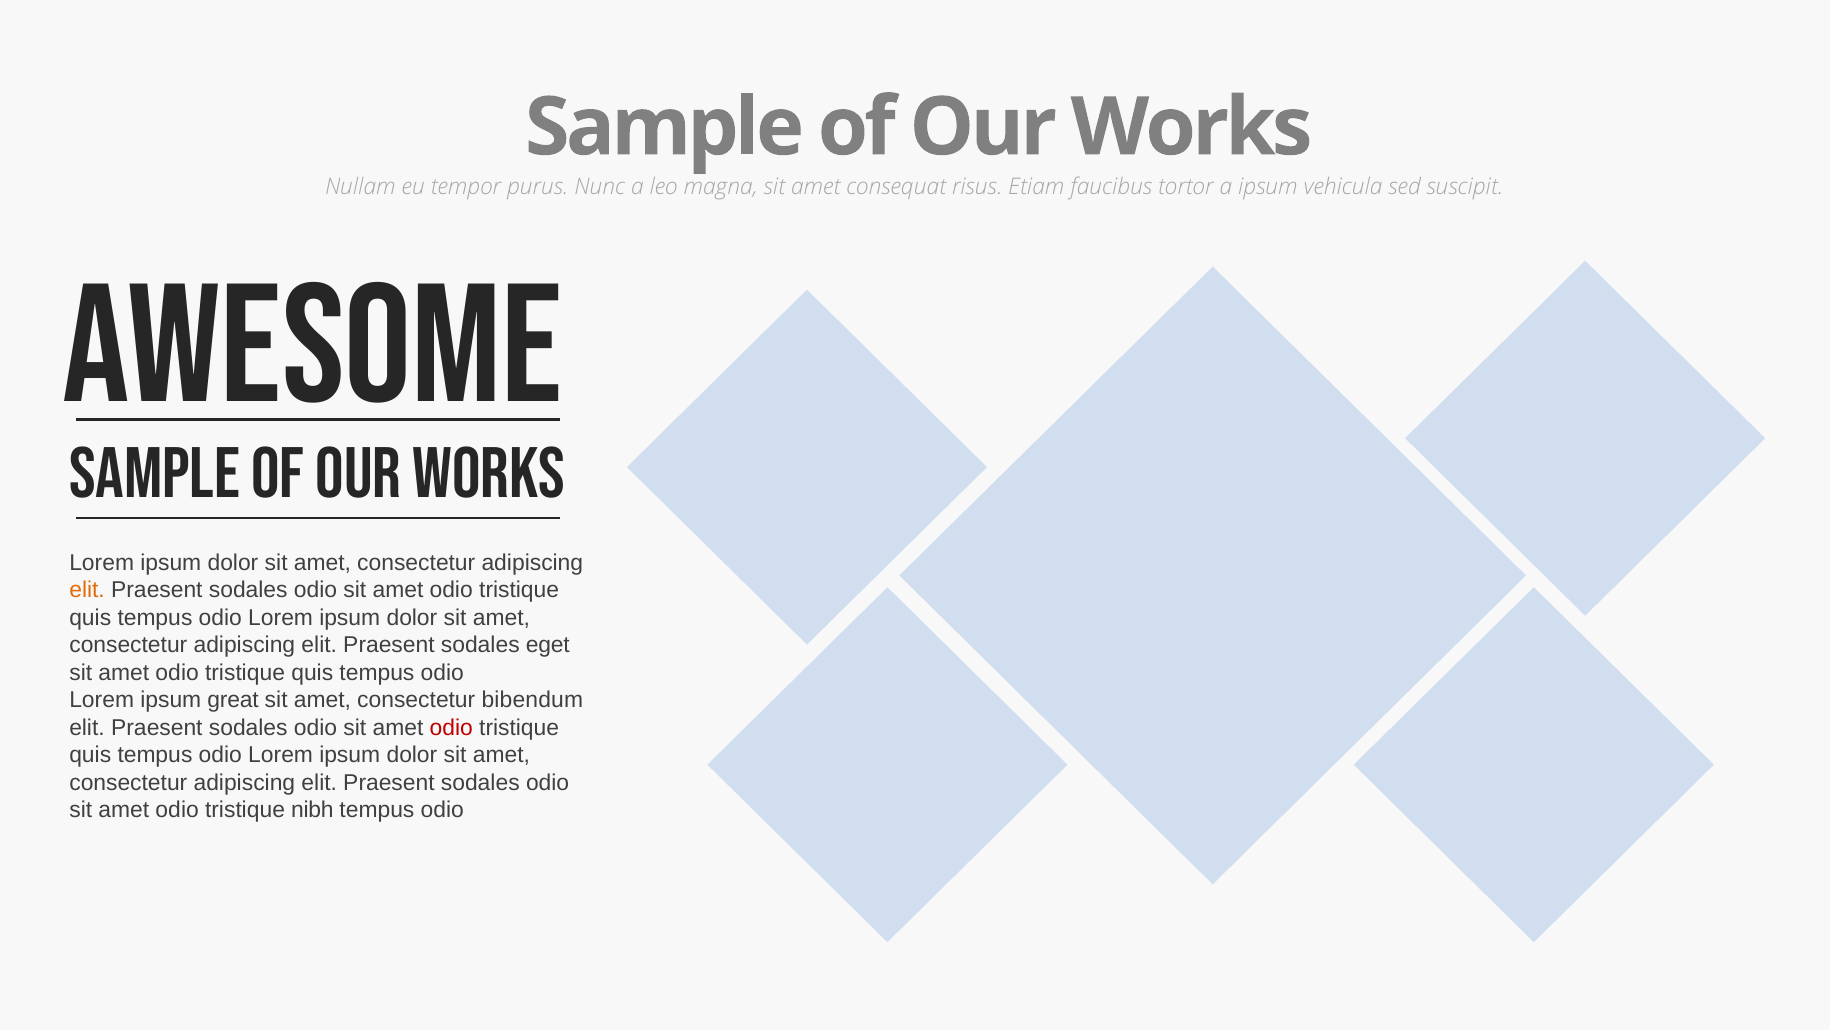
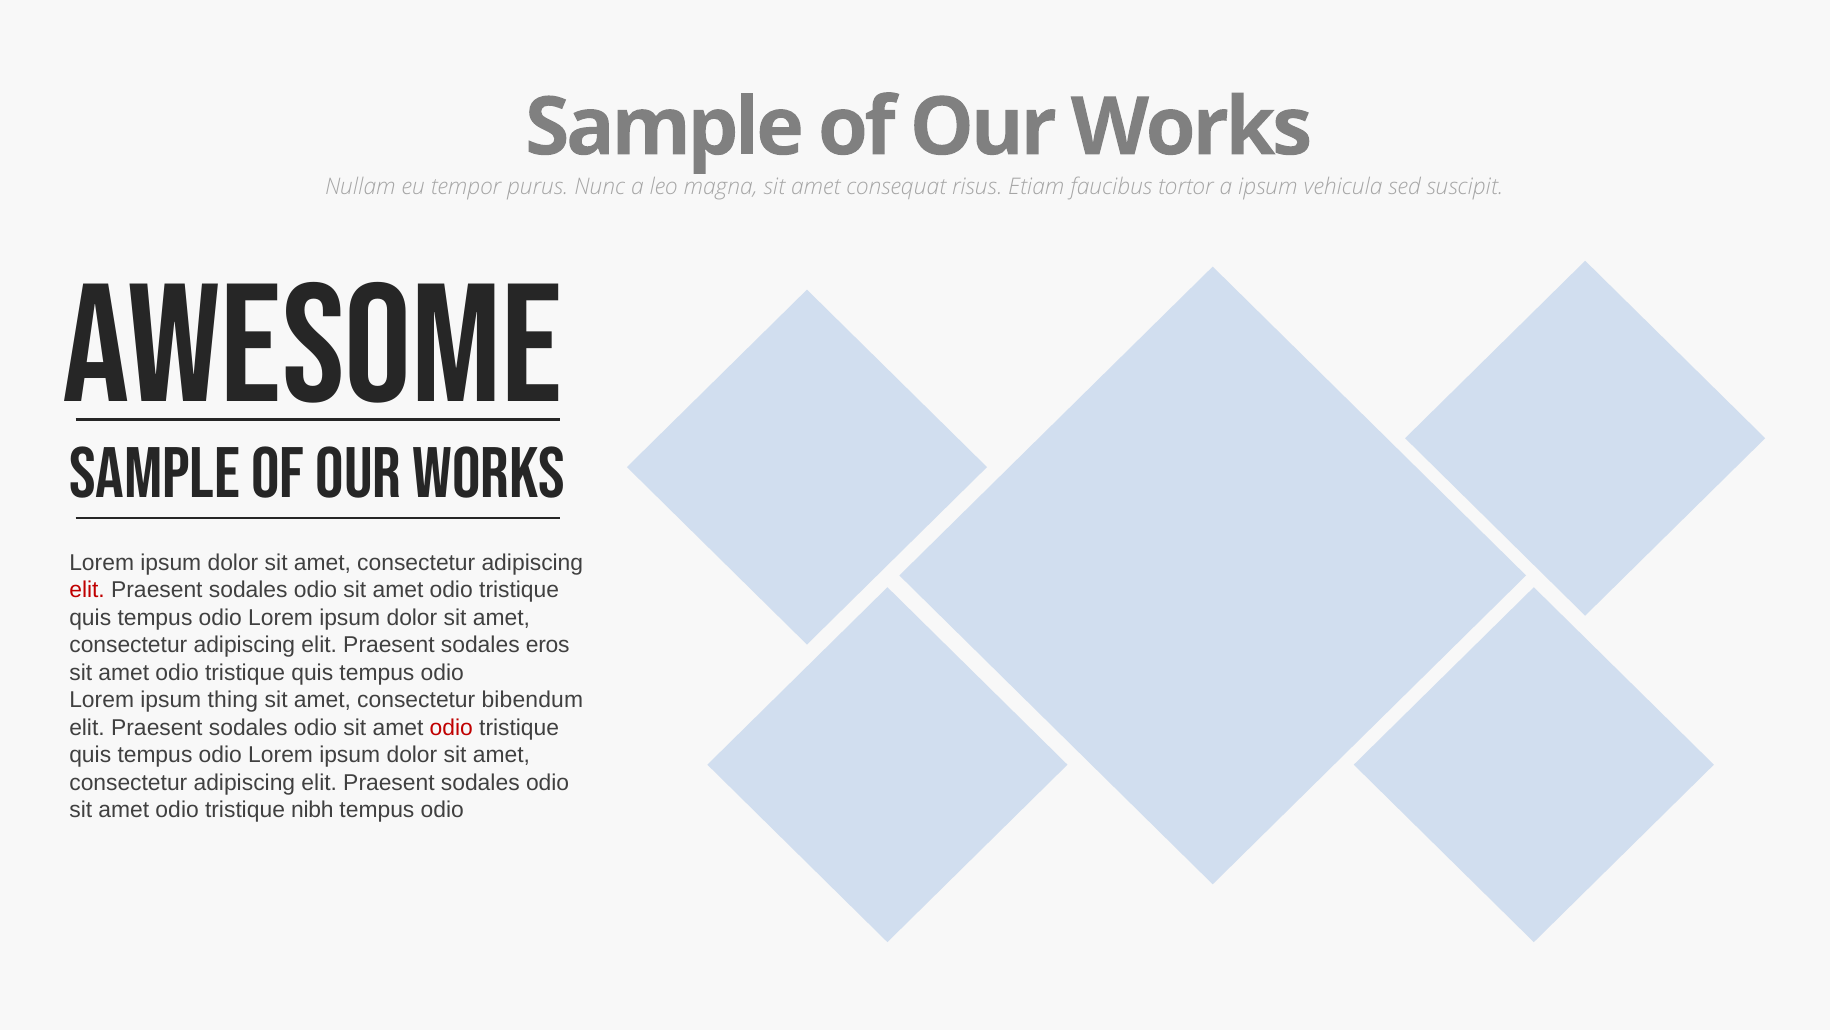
elit colour: orange -> red (87, 590)
eget: eget -> eros (548, 645)
great: great -> thing (233, 700)
